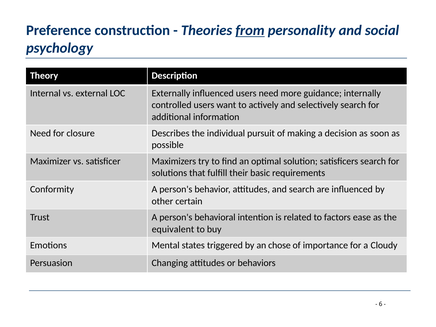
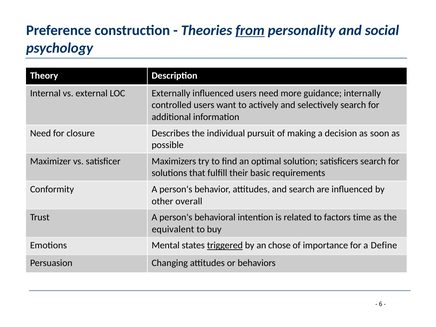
certain: certain -> overall (189, 201)
ease: ease -> time (362, 217)
triggered underline: none -> present (225, 245)
Cloudy: Cloudy -> Define (384, 245)
